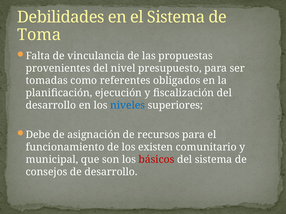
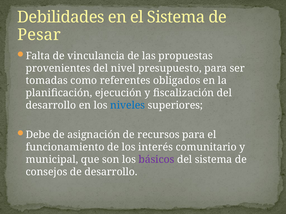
Toma: Toma -> Pesar (39, 35)
existen: existen -> interés (156, 147)
básicos colour: red -> purple (156, 160)
